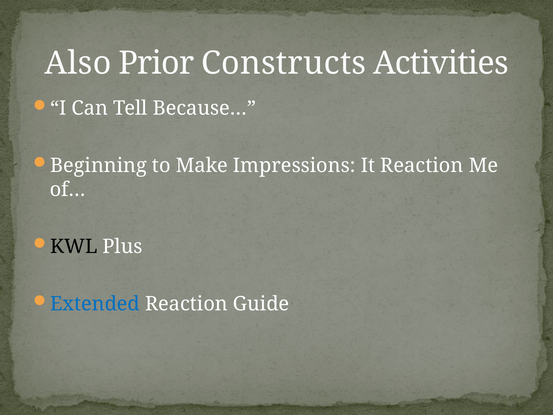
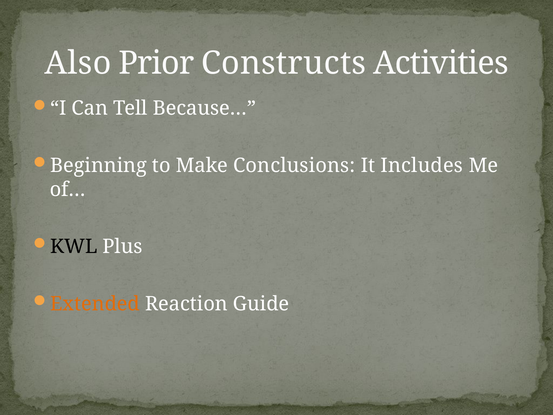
Impressions: Impressions -> Conclusions (294, 165)
It Reaction: Reaction -> Includes (422, 165)
Extended colour: blue -> orange (95, 304)
